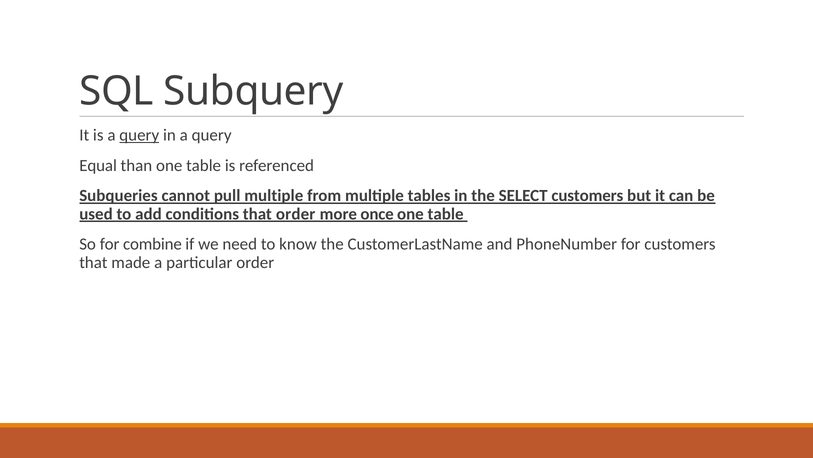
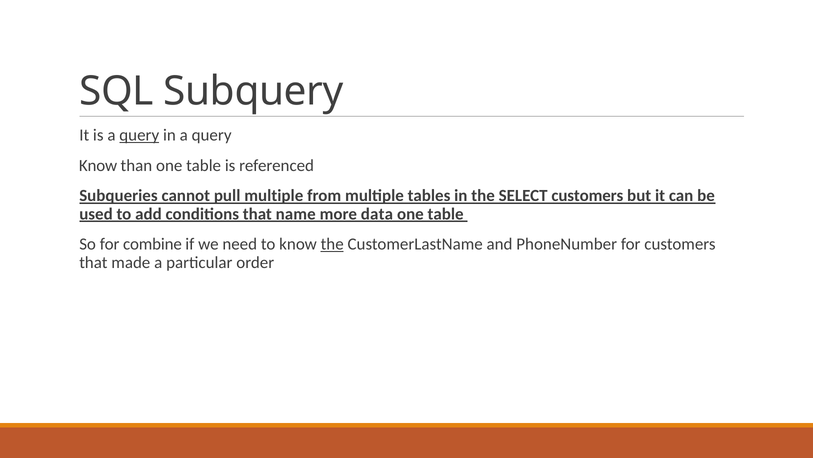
Equal: Equal -> Know (98, 165)
that order: order -> name (296, 214)
once: once -> data (377, 214)
the underline: none -> present (332, 244)
